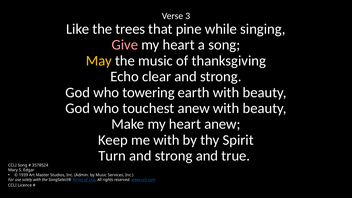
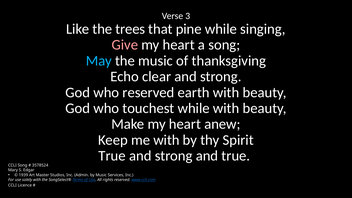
May colour: yellow -> light blue (99, 61)
who towering: towering -> reserved (148, 92)
touchest anew: anew -> while (194, 108)
Turn: Turn -> True (112, 156)
